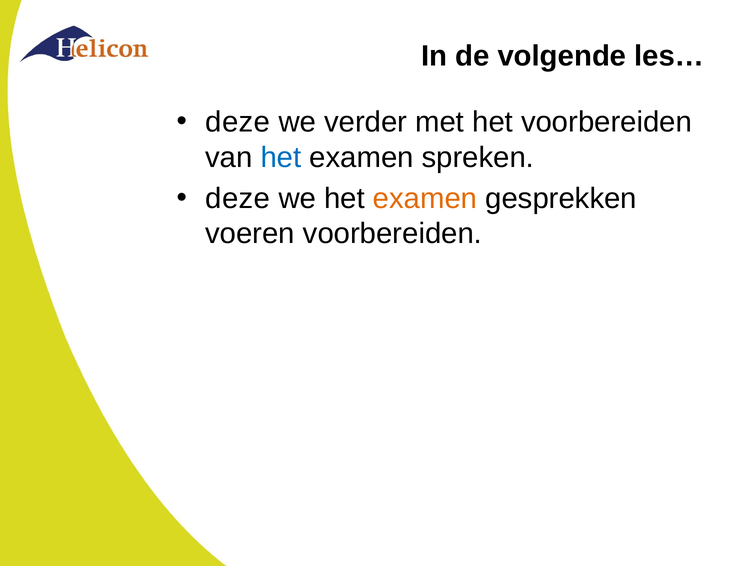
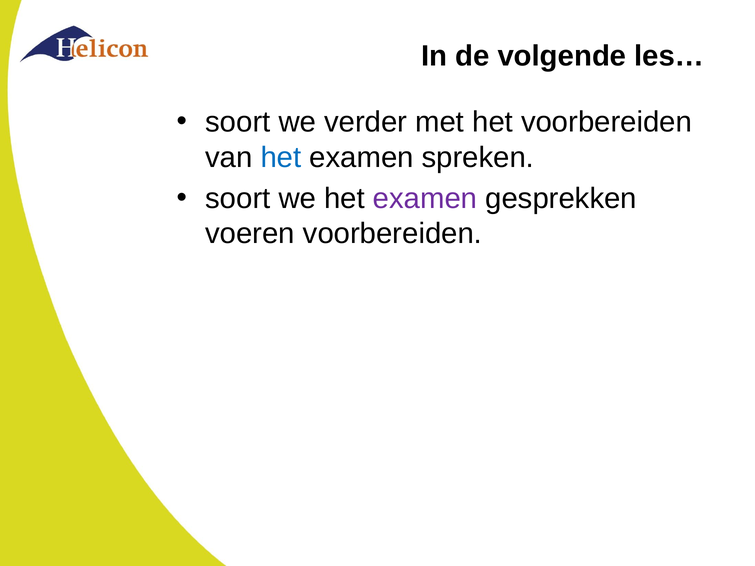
deze: deze -> soort (238, 122)
deze: deze -> soort (238, 199)
examen colour: orange -> purple (425, 199)
